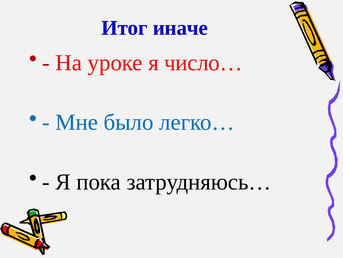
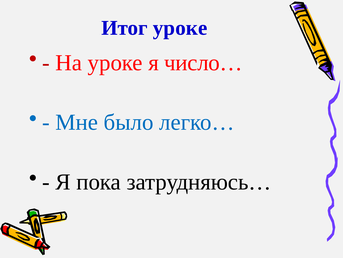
Итог иначе: иначе -> уроке (180, 28)
